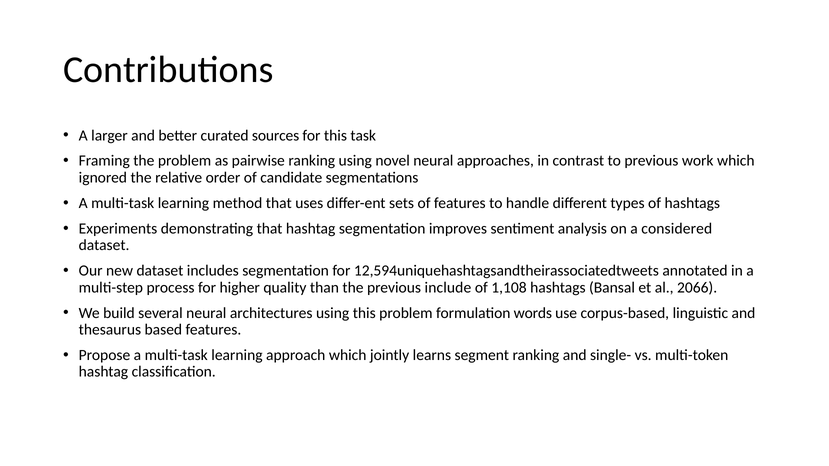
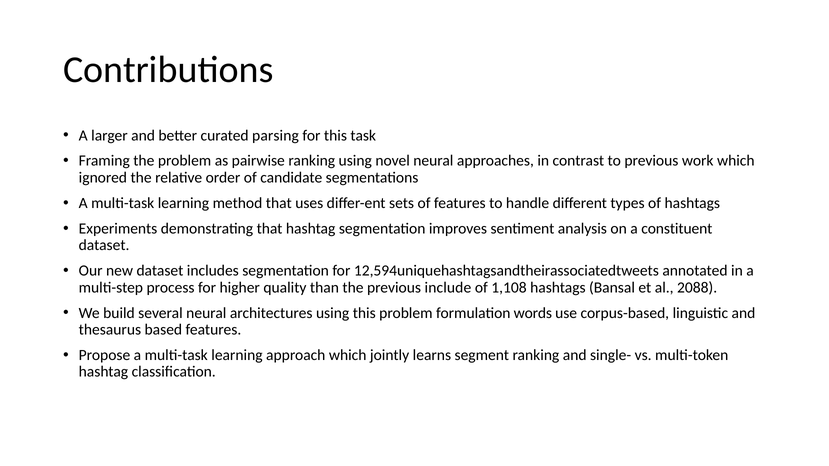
sources: sources -> parsing (275, 136)
considered: considered -> constituent (677, 229)
2066: 2066 -> 2088 (697, 288)
